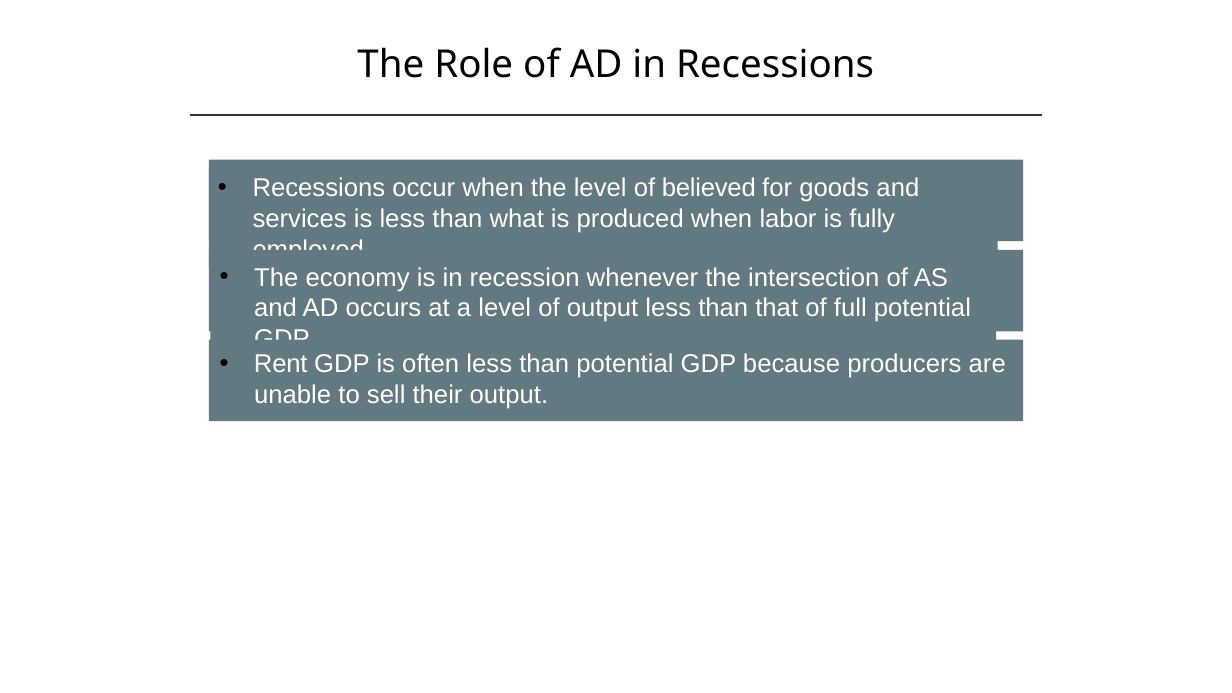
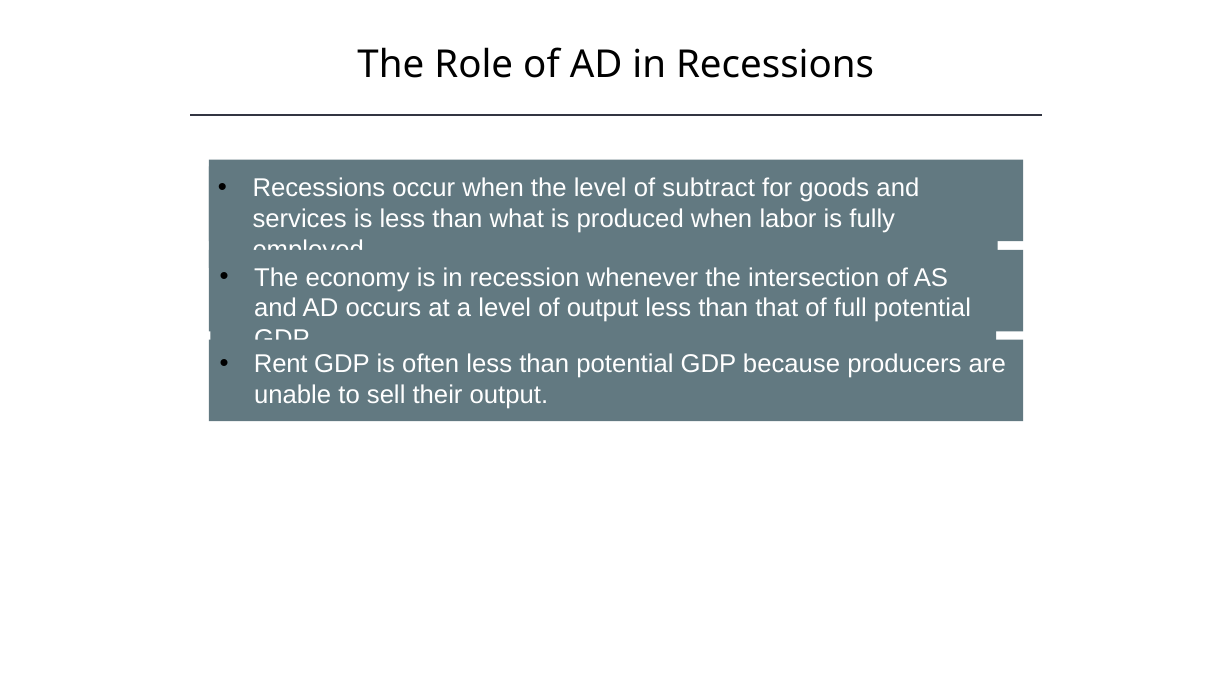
believed: believed -> subtract (709, 188)
